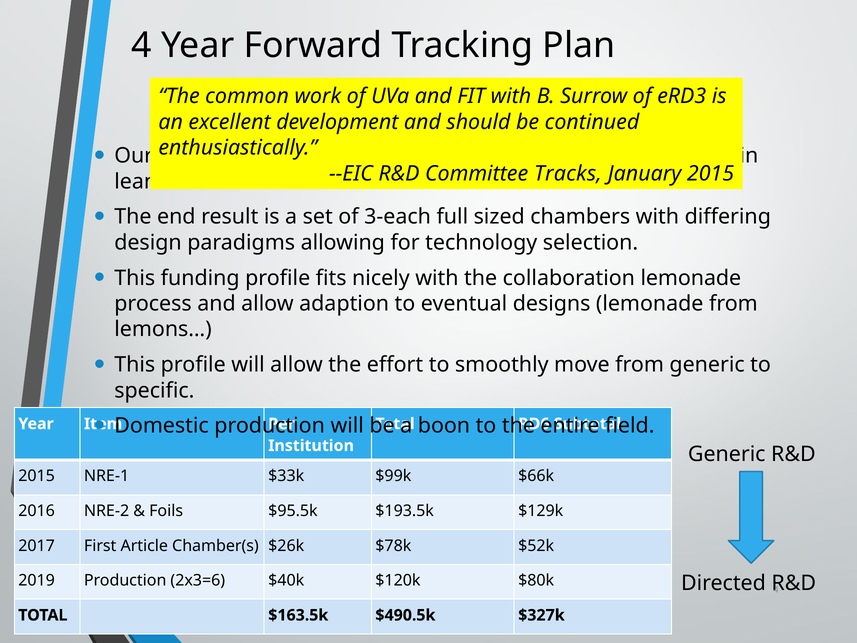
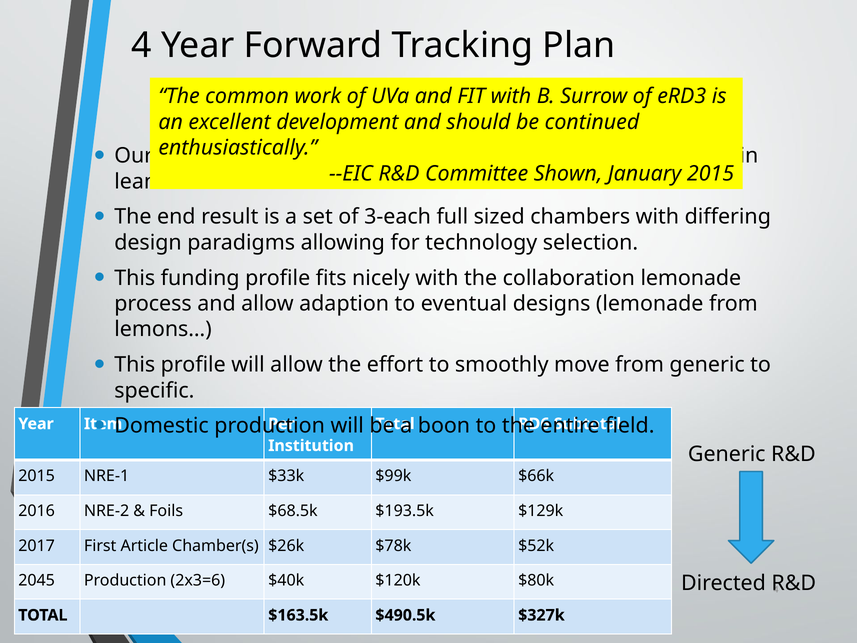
Tracks: Tracks -> Shown (568, 173)
$95.5k: $95.5k -> $68.5k (293, 511)
2019: 2019 -> 2045 (37, 580)
